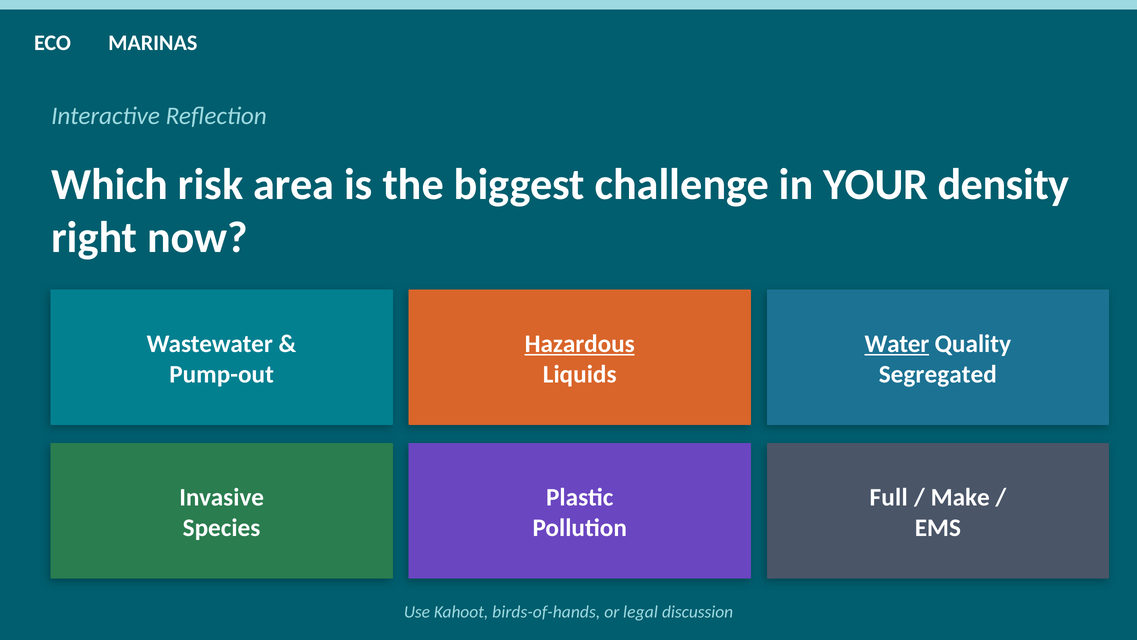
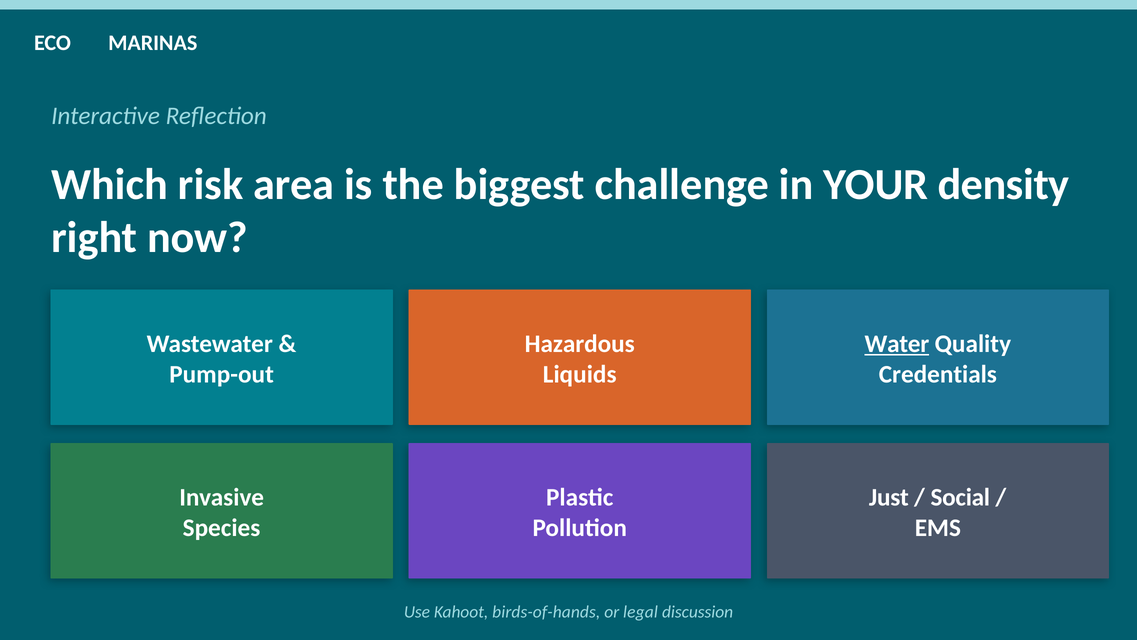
Hazardous underline: present -> none (580, 344)
Segregated: Segregated -> Credentials (938, 374)
Full: Full -> Just (889, 497)
Make: Make -> Social (960, 497)
